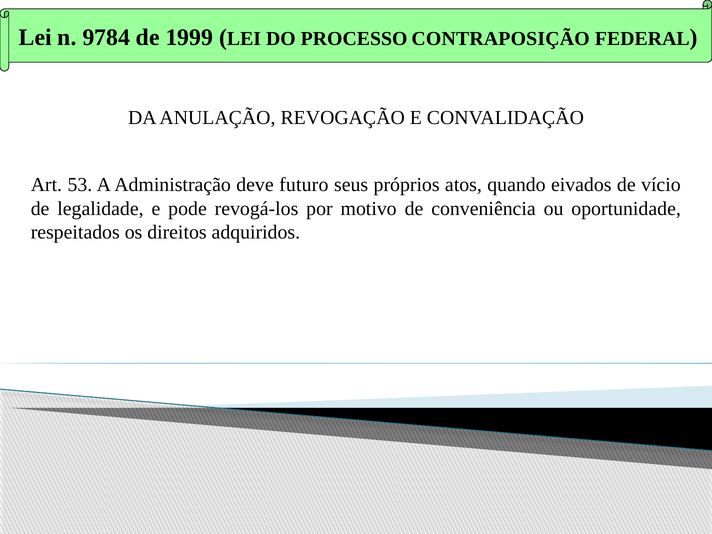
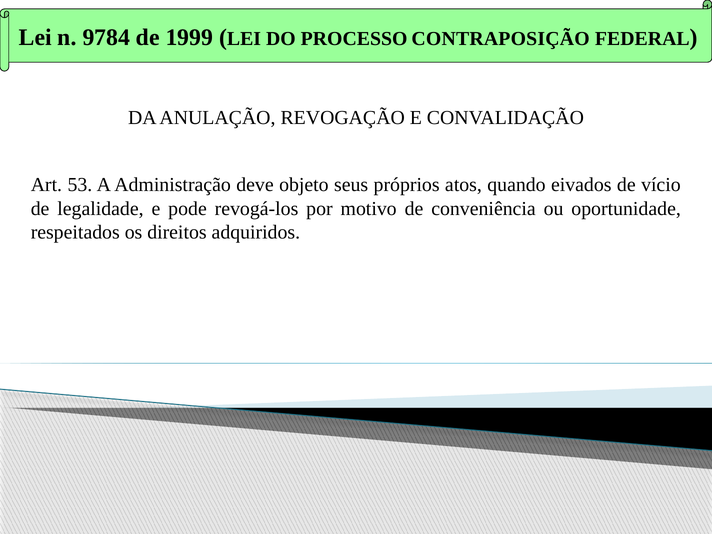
futuro: futuro -> objeto (304, 185)
